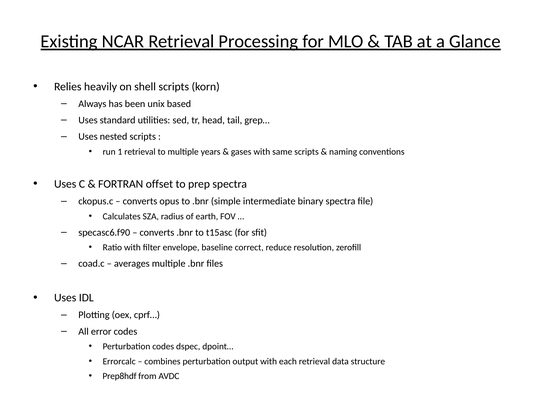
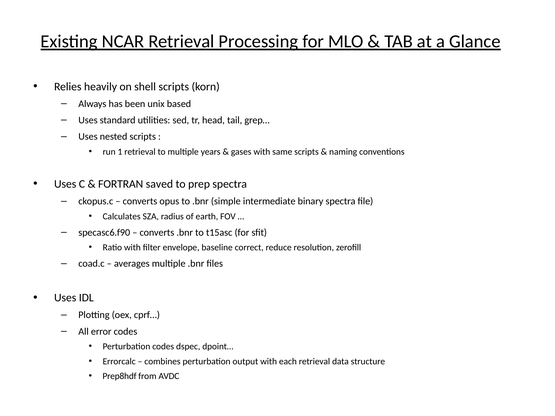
offset: offset -> saved (159, 184)
